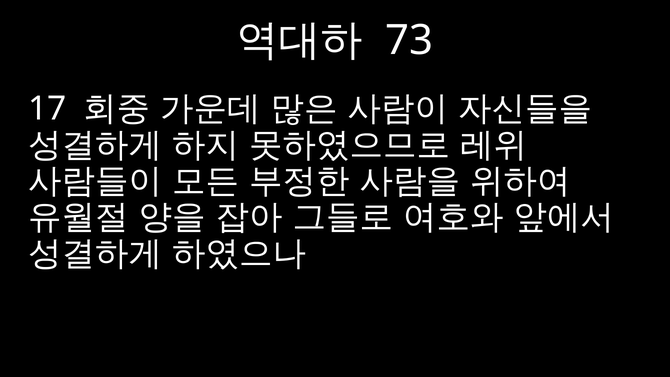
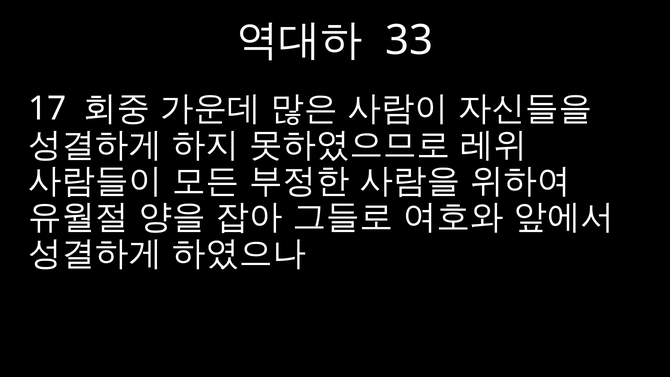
73: 73 -> 33 (409, 40)
